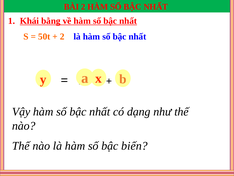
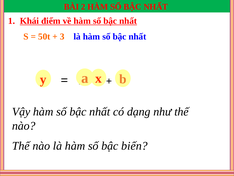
bằng: bằng -> điểm (51, 21)
2: 2 -> 3 (62, 36)
